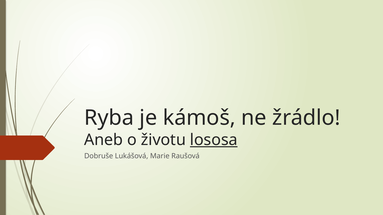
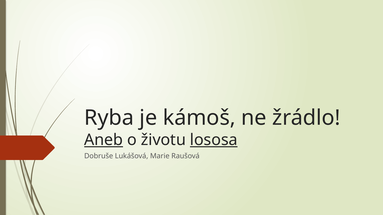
Aneb underline: none -> present (104, 140)
